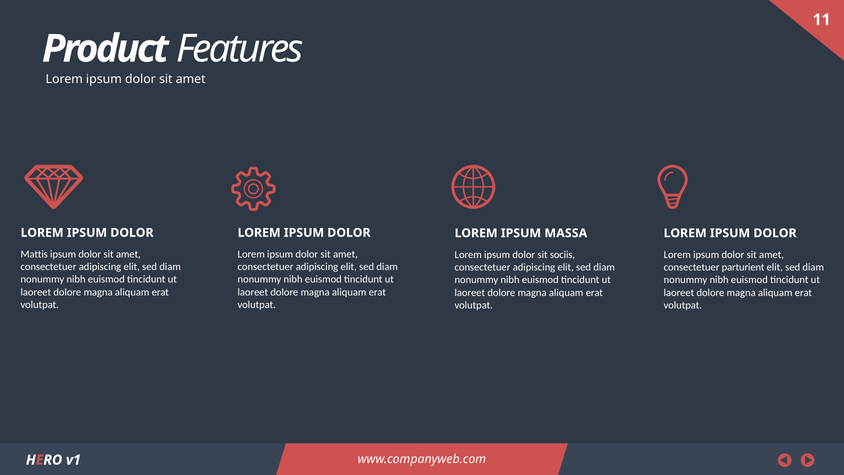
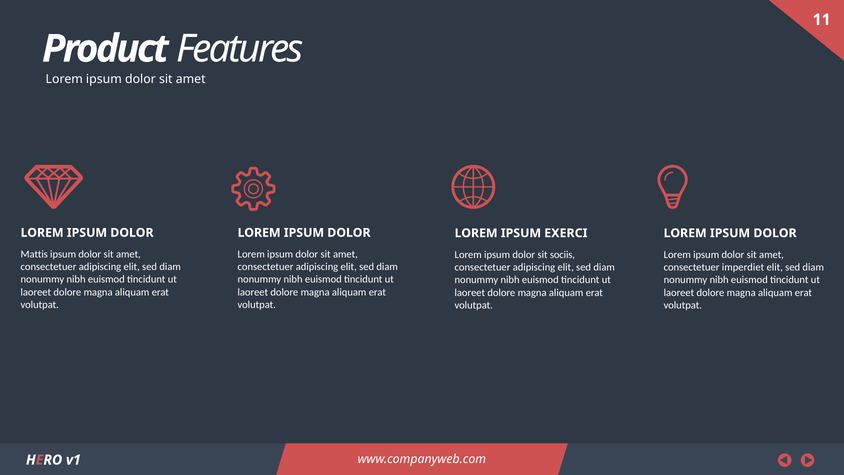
MASSA: MASSA -> EXERCI (566, 233)
parturient: parturient -> imperdiet (743, 267)
